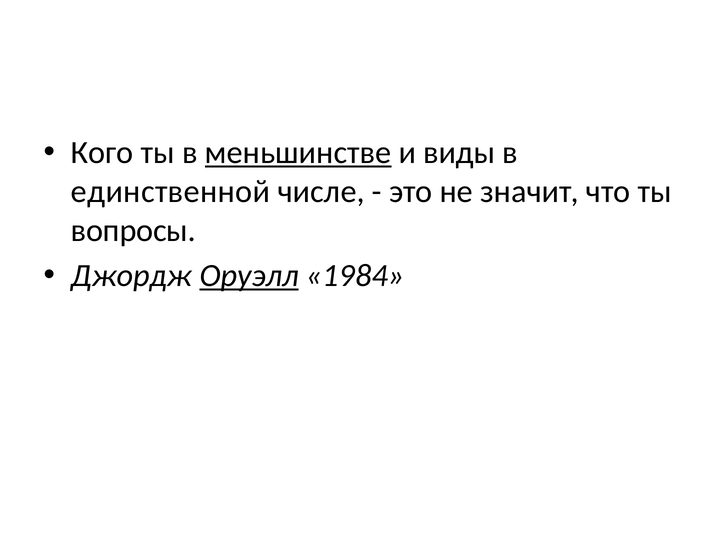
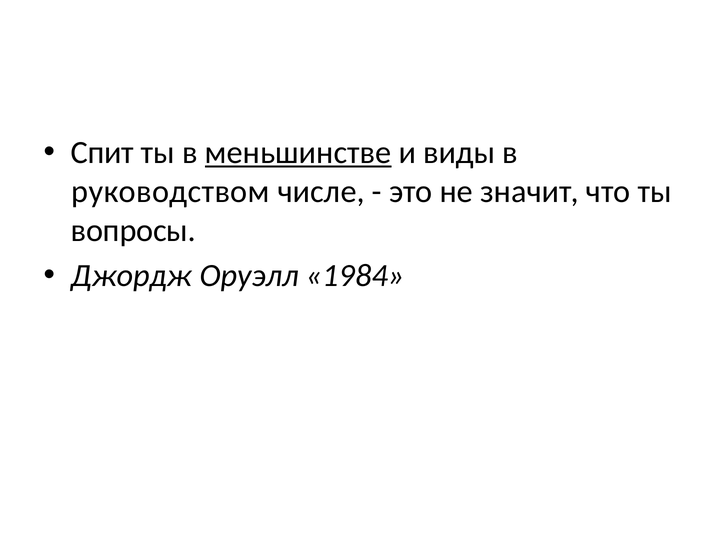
Кого: Кого -> Спит (102, 153)
единственной: единственной -> руководством (170, 191)
Оруэлл underline: present -> none (249, 275)
